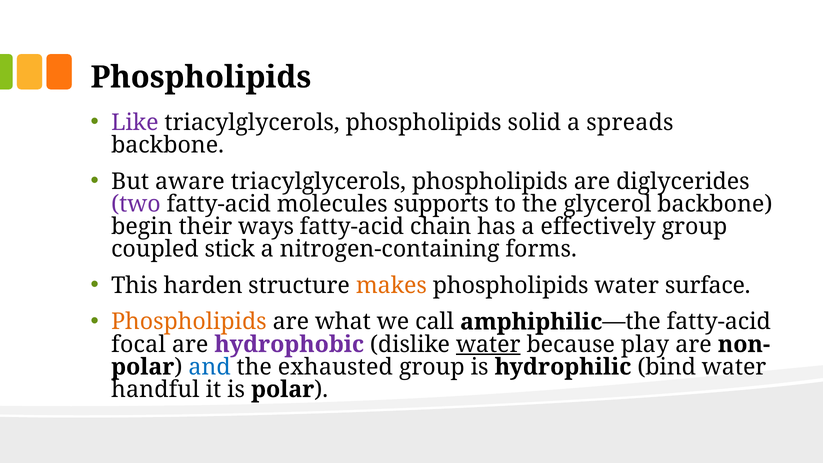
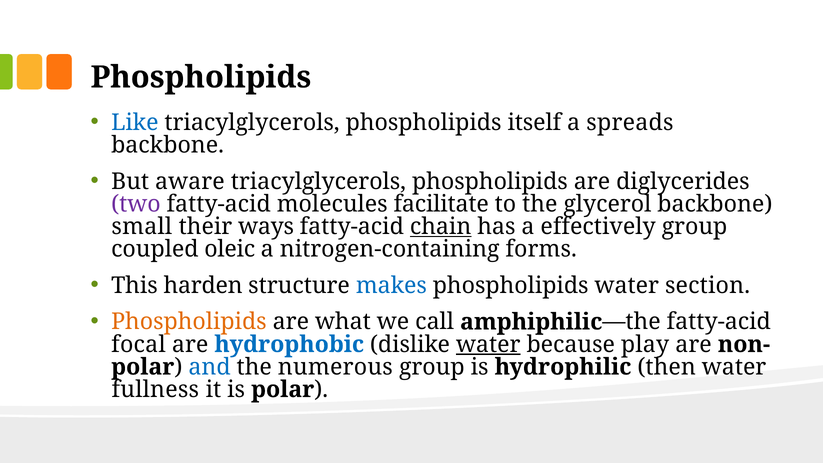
Like colour: purple -> blue (135, 123)
solid: solid -> itself (534, 123)
supports: supports -> facilitate (441, 204)
begin: begin -> small (142, 227)
chain underline: none -> present (441, 227)
stick: stick -> oleic (230, 249)
makes colour: orange -> blue (391, 285)
surface: surface -> section (708, 285)
hydrophobic colour: purple -> blue (289, 344)
exhausted: exhausted -> numerous (335, 367)
bind: bind -> then (667, 367)
handful: handful -> fullness (155, 389)
